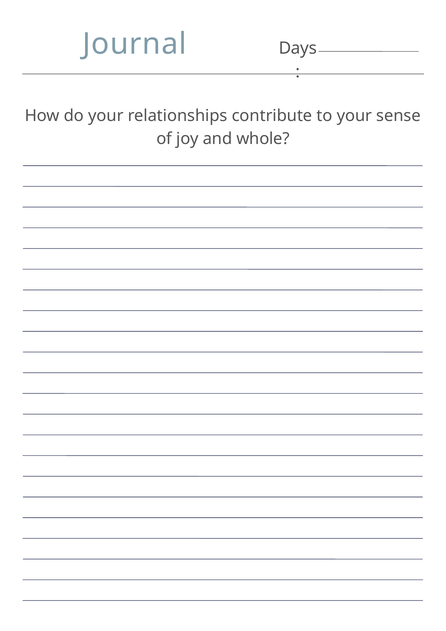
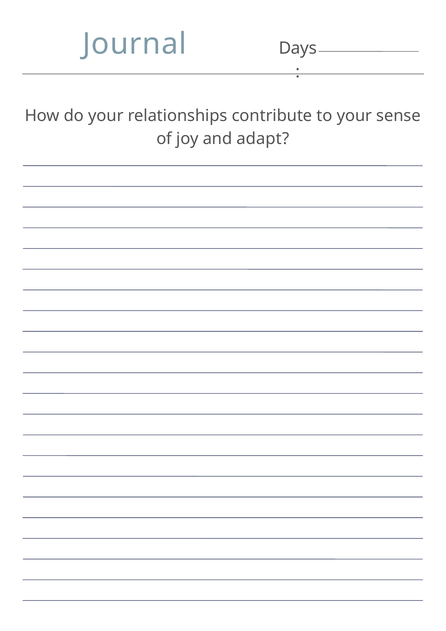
whole: whole -> adapt (263, 139)
